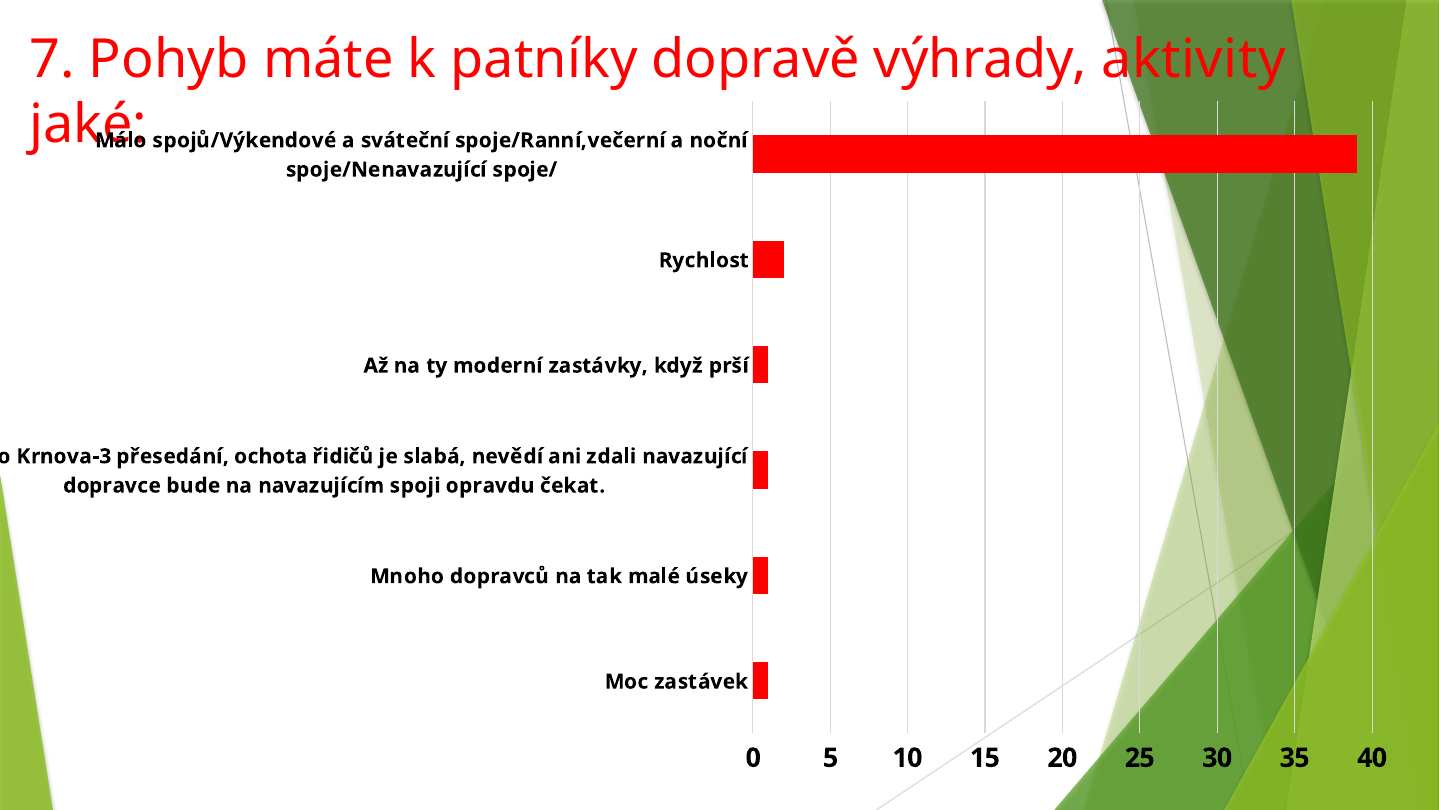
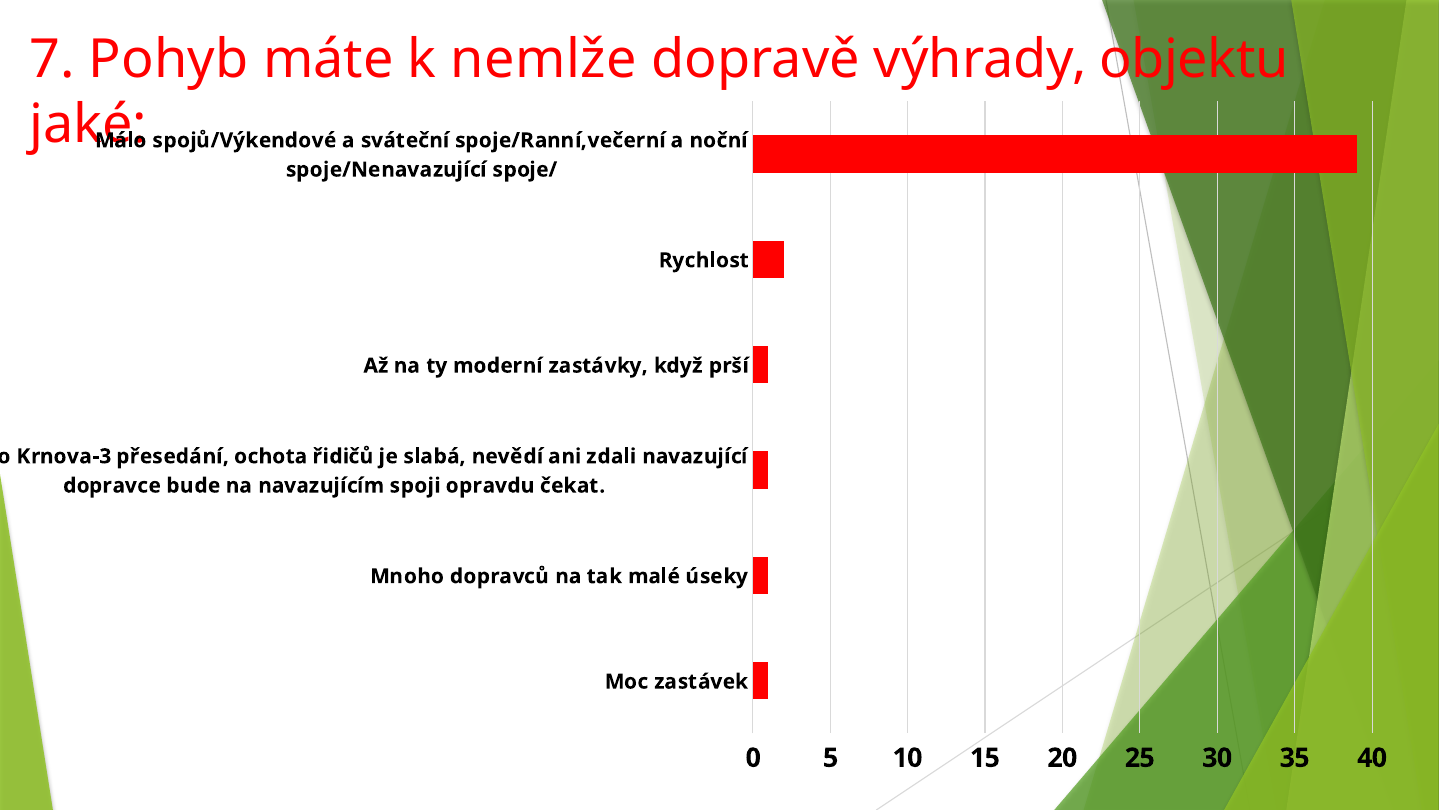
patníky: patníky -> nemlže (544, 60)
aktivity: aktivity -> objektu (1194, 60)
